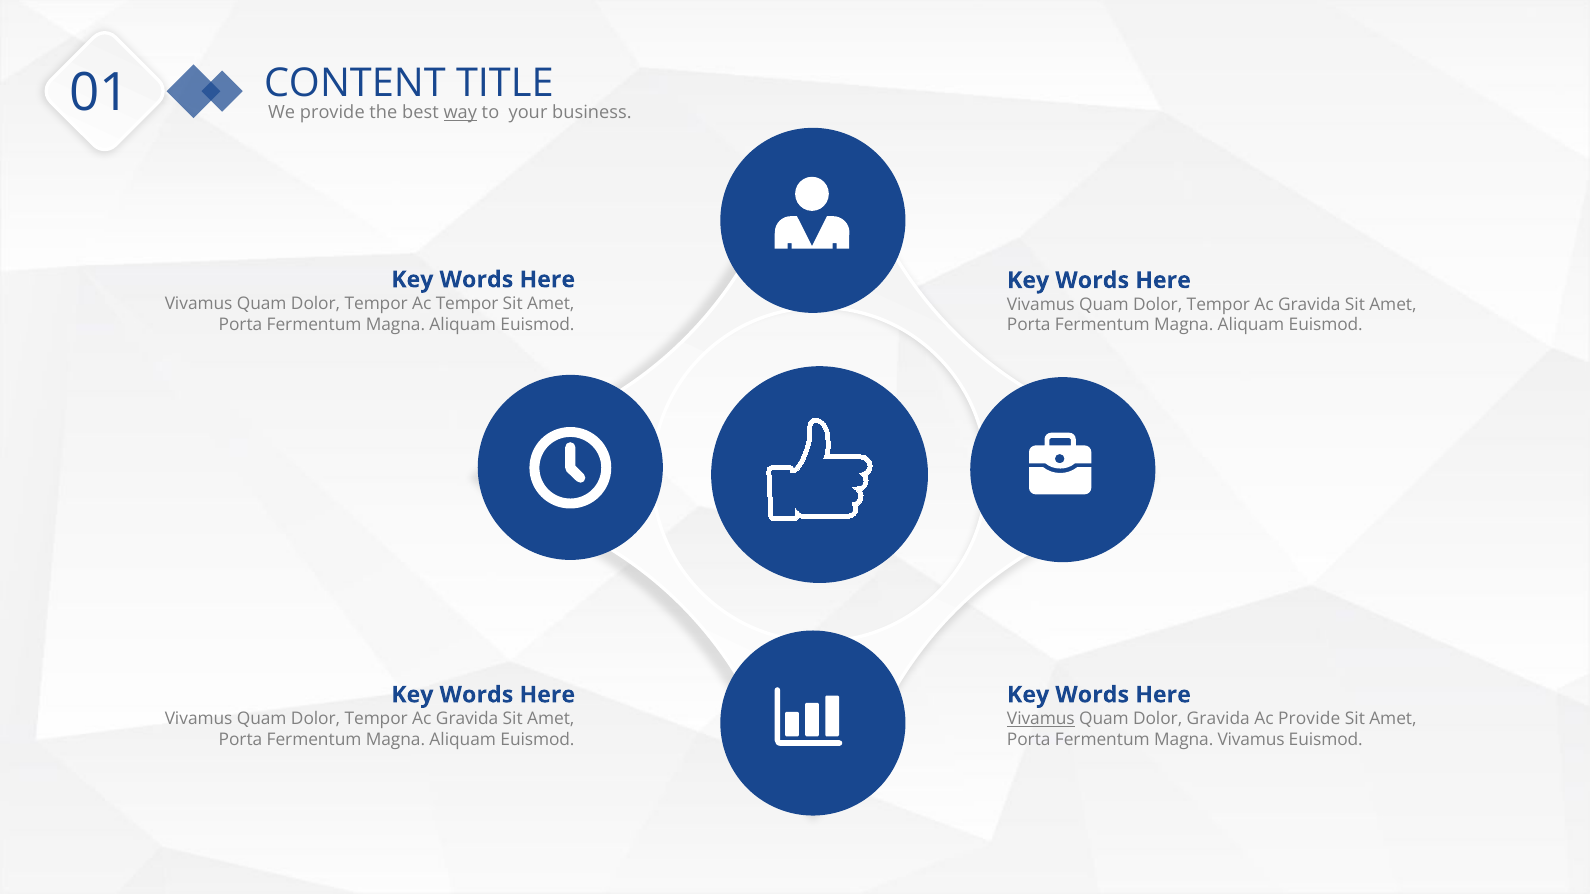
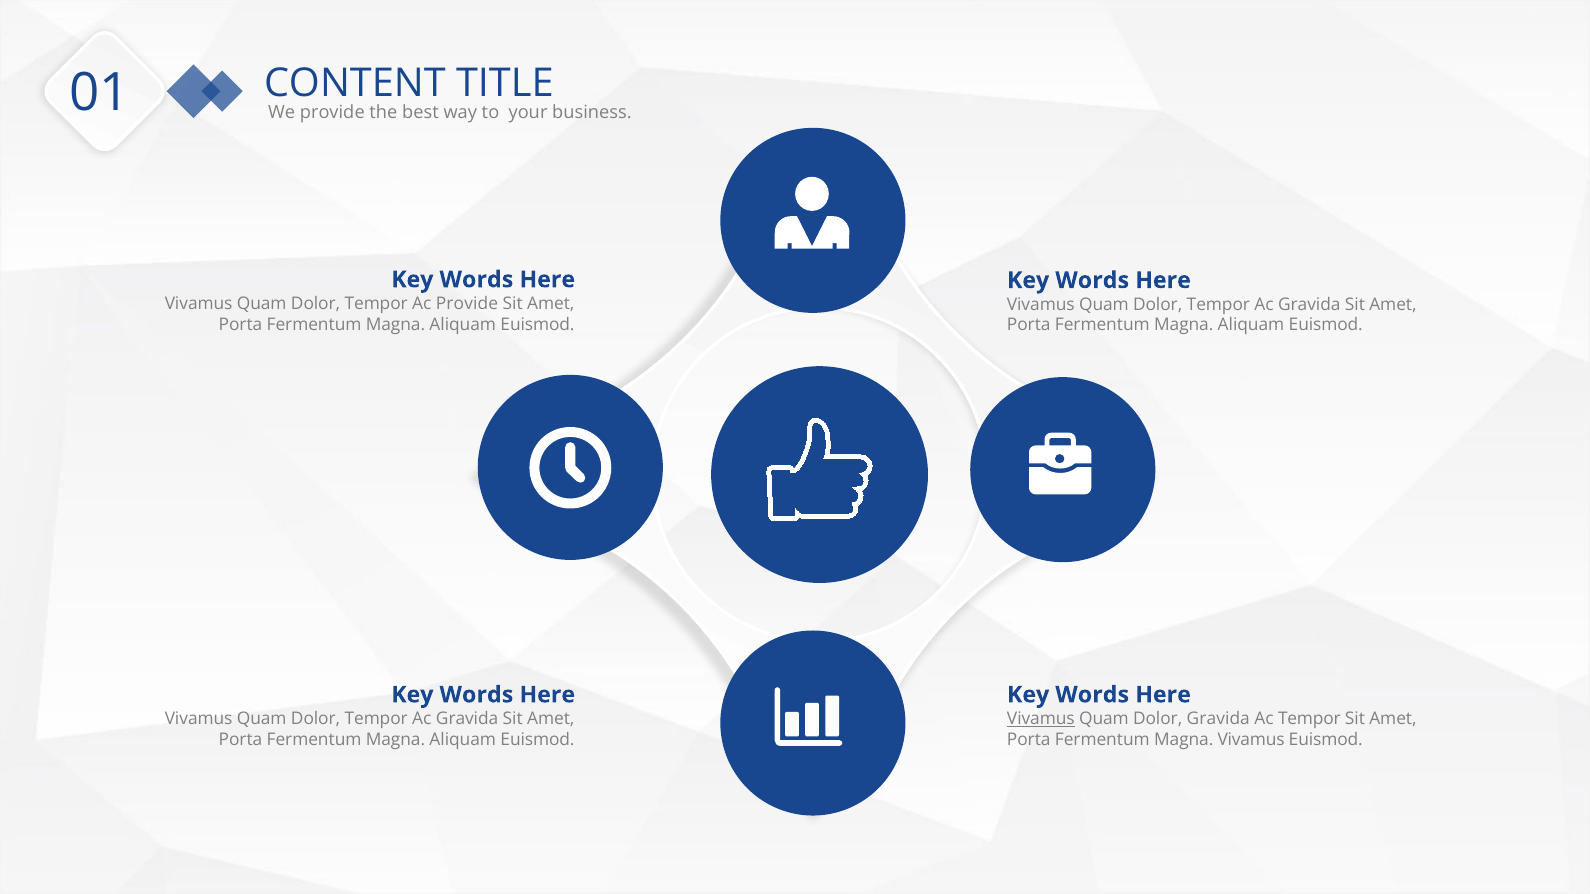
way underline: present -> none (460, 113)
Ac Tempor: Tempor -> Provide (467, 304)
Ac Provide: Provide -> Tempor (1309, 719)
